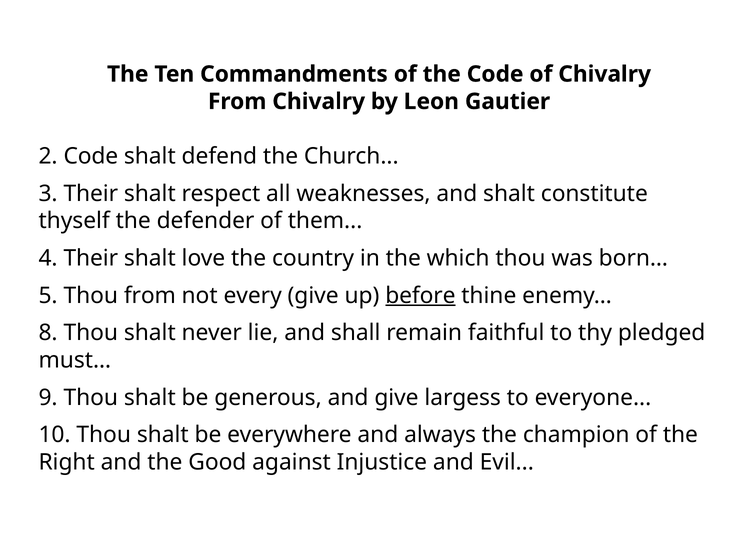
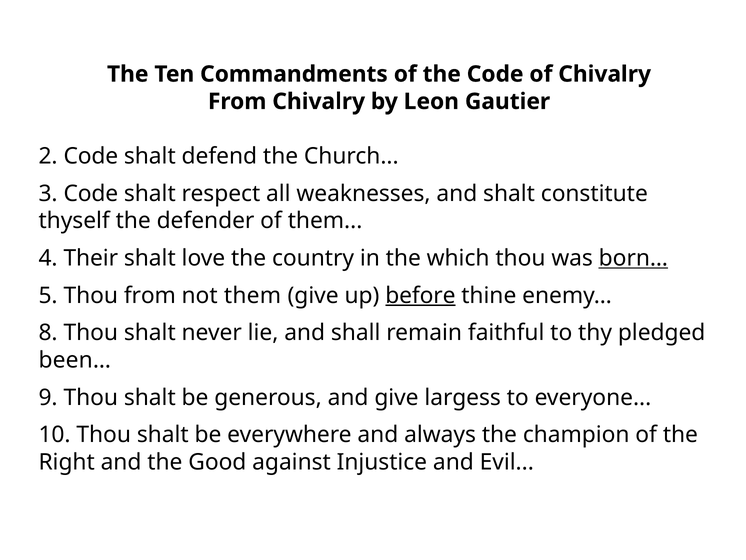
3 Their: Their -> Code (91, 193)
born… underline: none -> present (633, 258)
not every: every -> them (253, 295)
must…: must… -> been… (75, 360)
